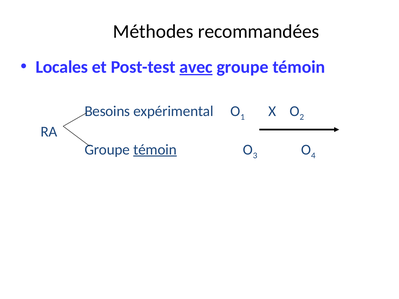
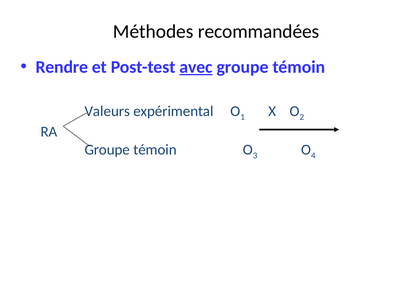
Locales: Locales -> Rendre (62, 67)
Besoins: Besoins -> Valeurs (107, 111)
témoin underline: present -> none (155, 150)
